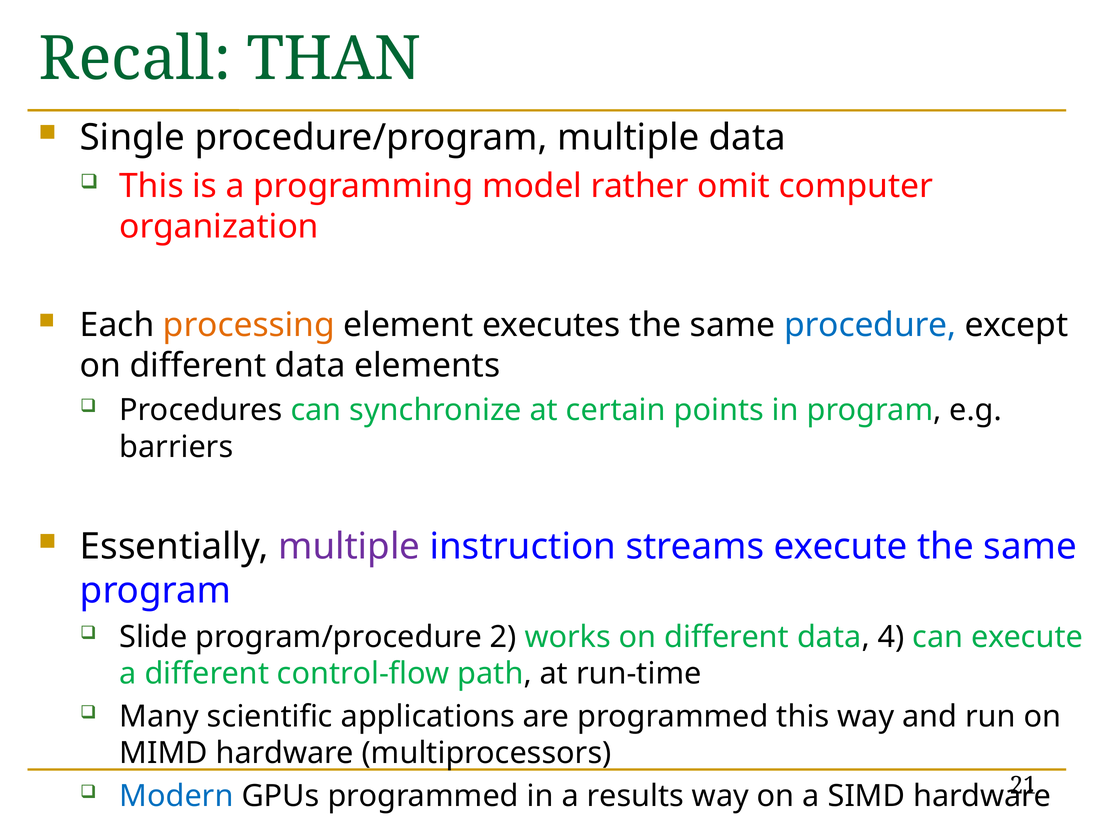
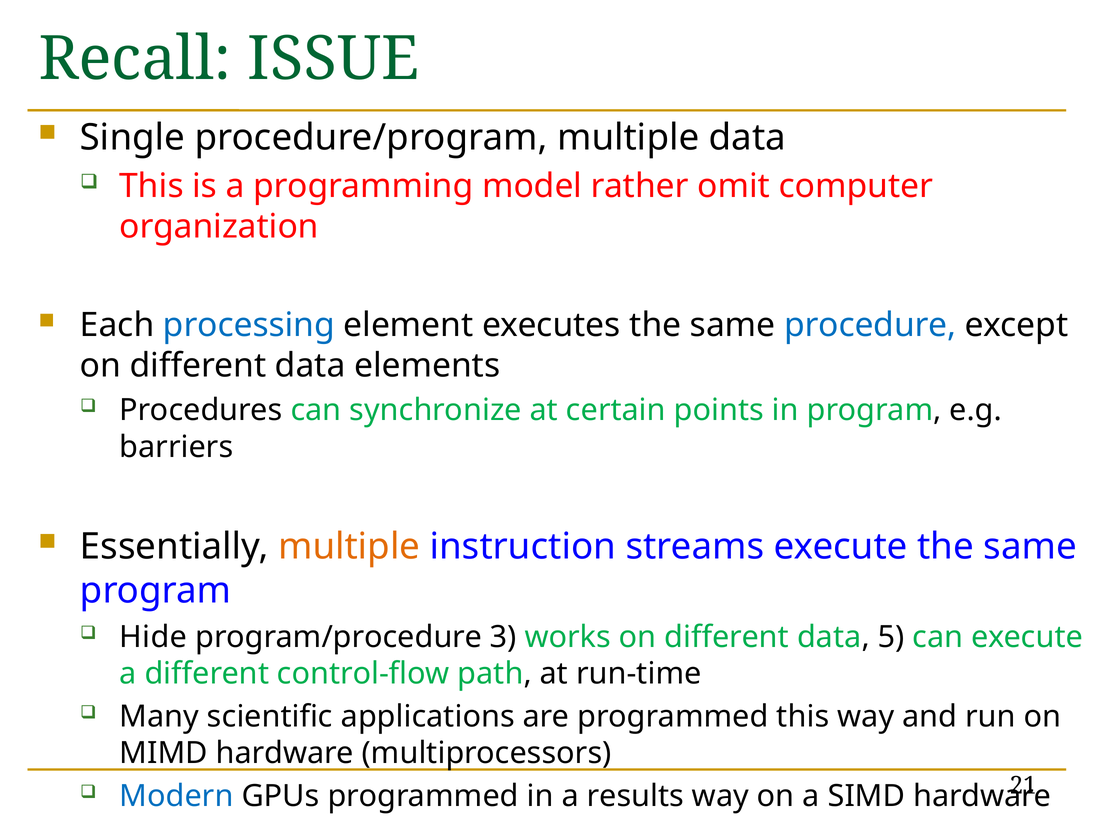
THAN: THAN -> ISSUE (333, 59)
processing colour: orange -> blue (249, 325)
multiple colour: purple -> orange (349, 547)
Slide: Slide -> Hide (153, 637)
2: 2 -> 3 (503, 637)
4: 4 -> 5 (891, 637)
